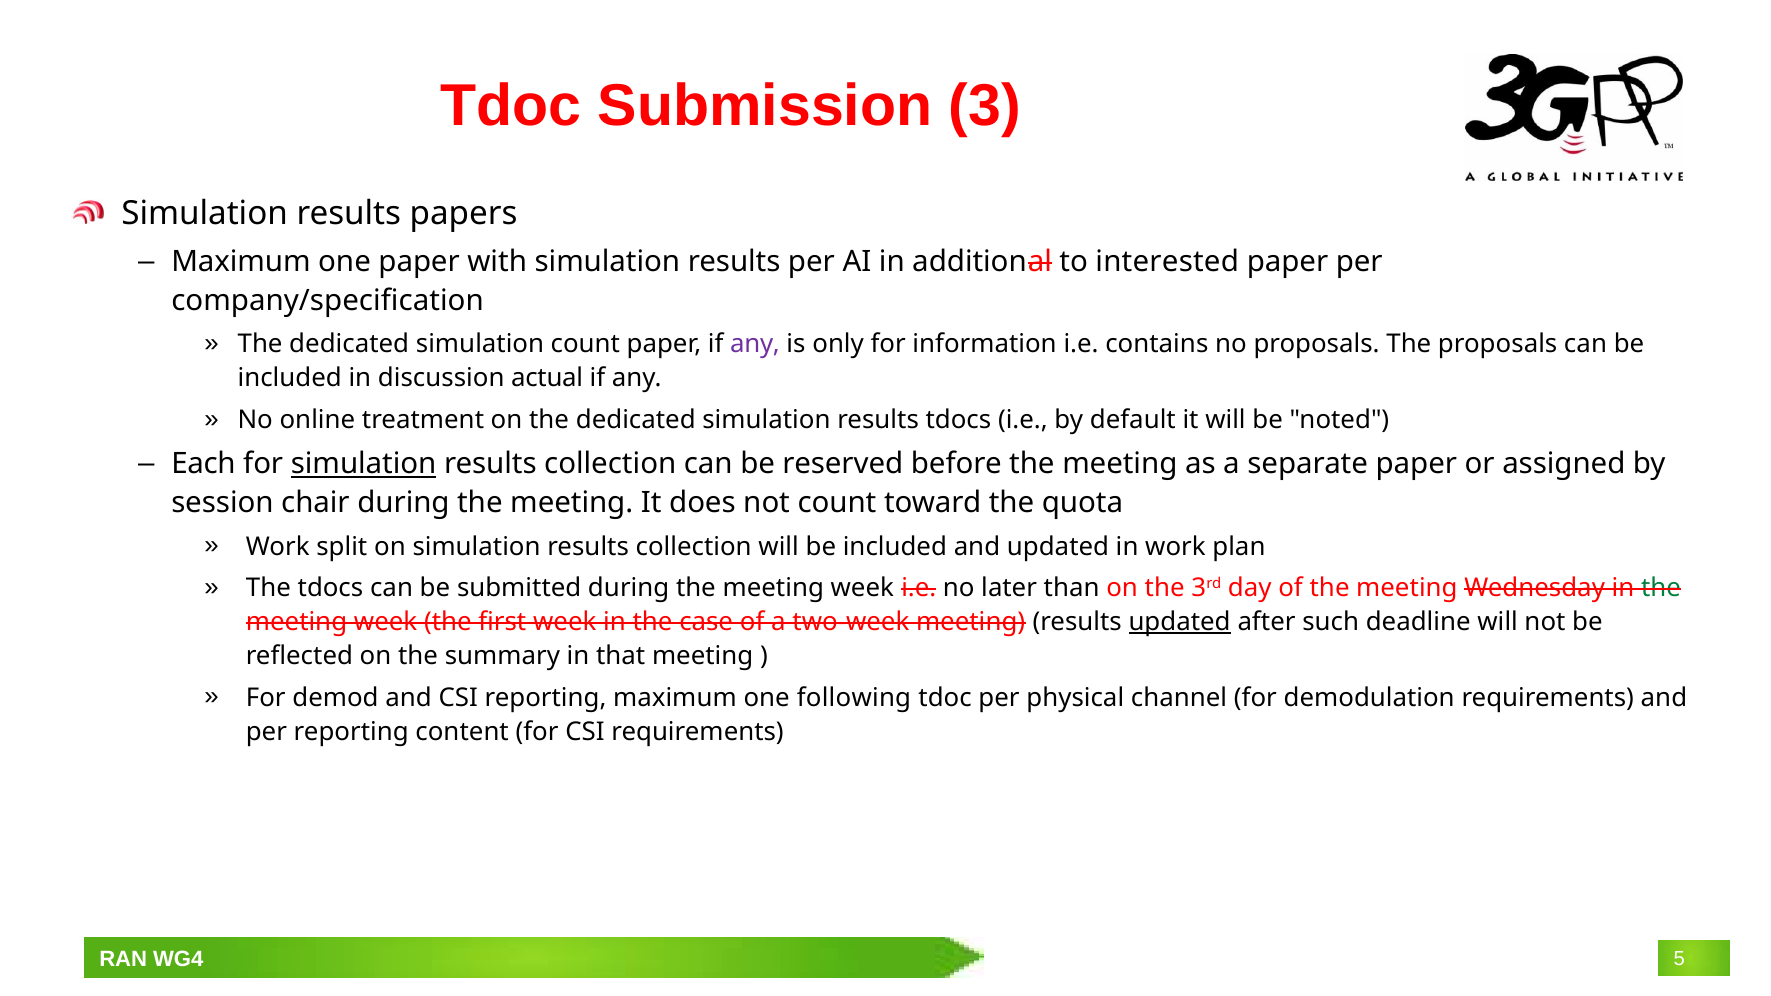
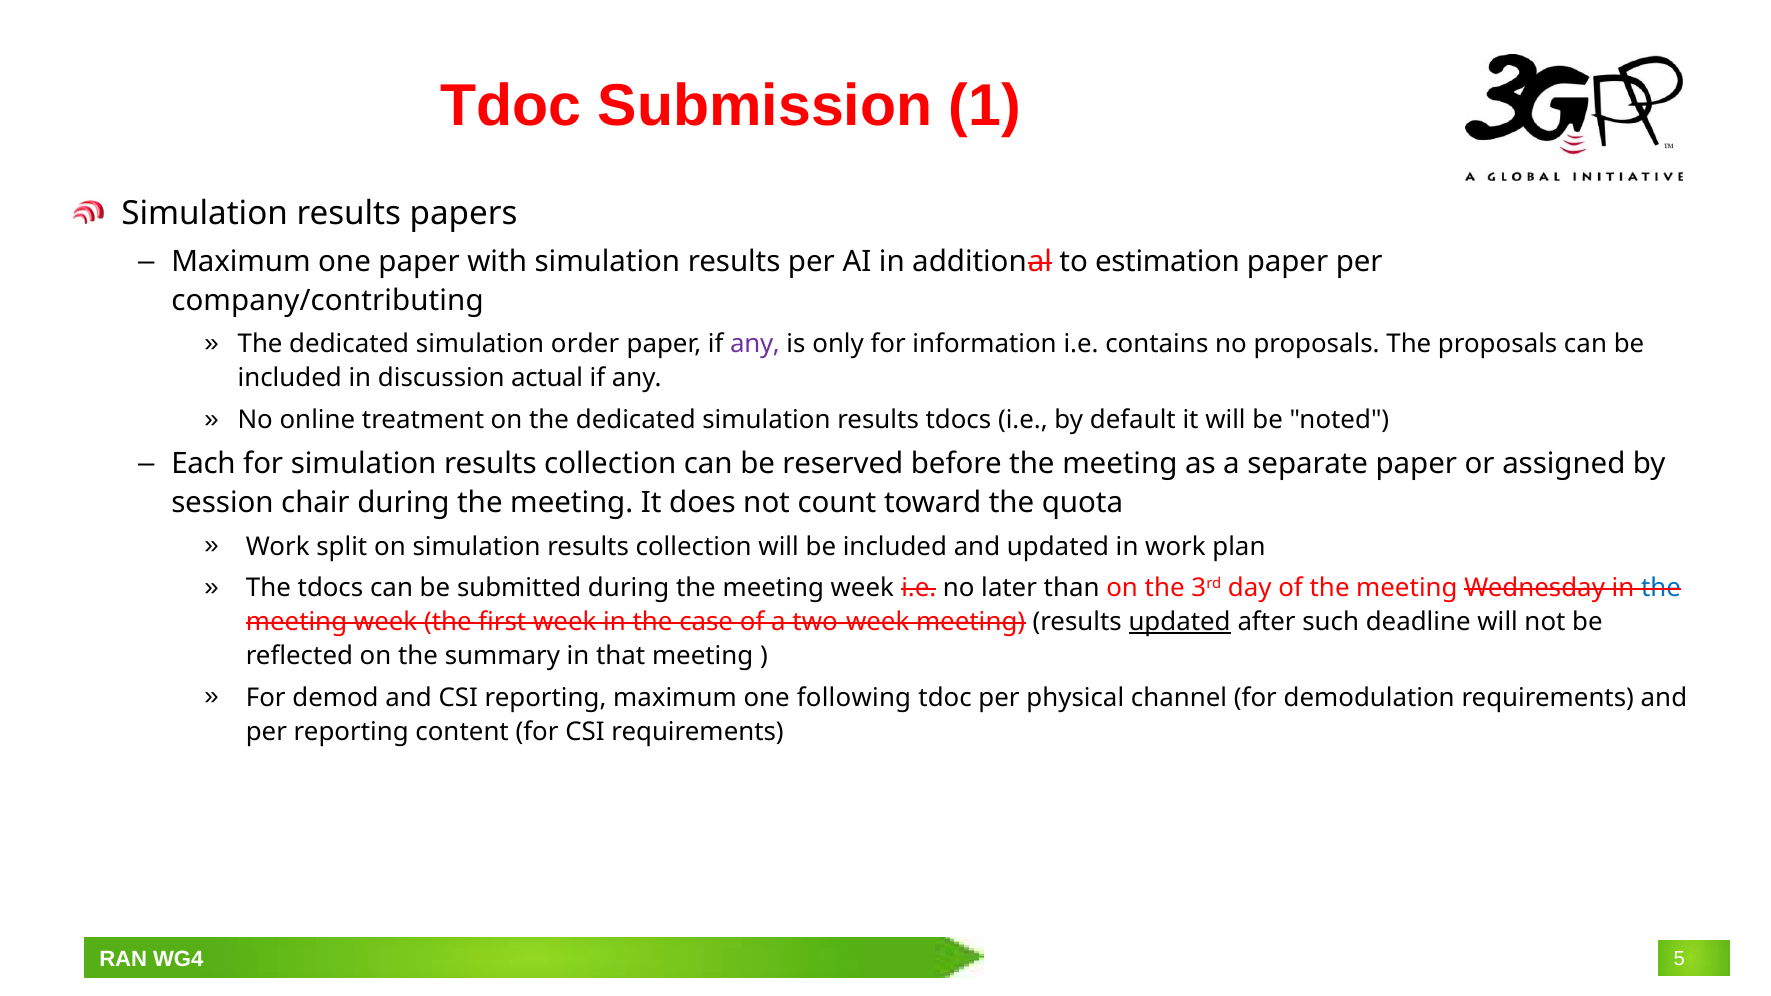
3: 3 -> 1 (985, 106)
interested: interested -> estimation (1167, 262)
company/specification: company/specification -> company/contributing (327, 301)
simulation count: count -> order (585, 344)
simulation underline: present -> none (364, 464)
the colour: green -> blue (1661, 588)
